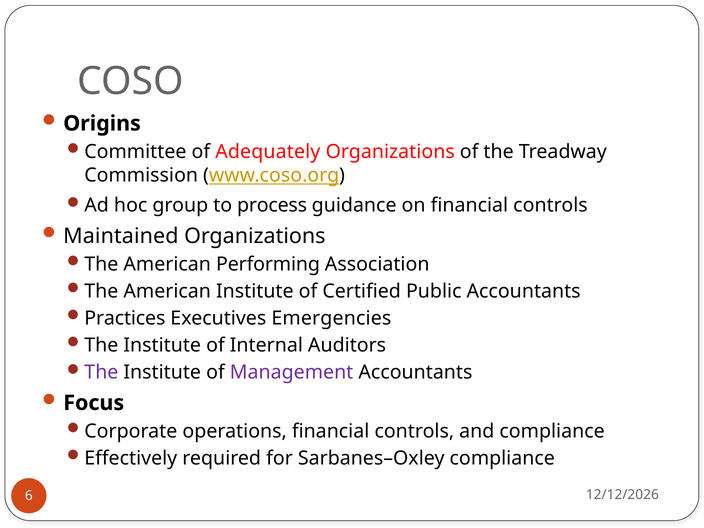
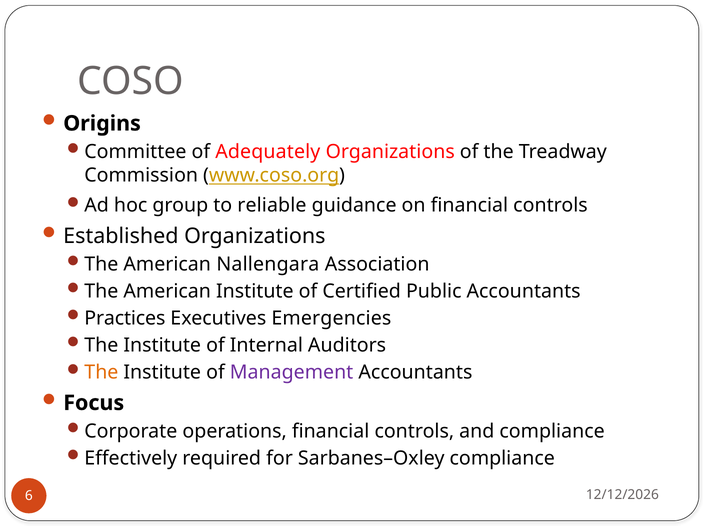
process: process -> reliable (272, 205)
Maintained: Maintained -> Established (121, 236)
Performing: Performing -> Nallengara (268, 264)
The colour: purple -> orange (101, 372)
